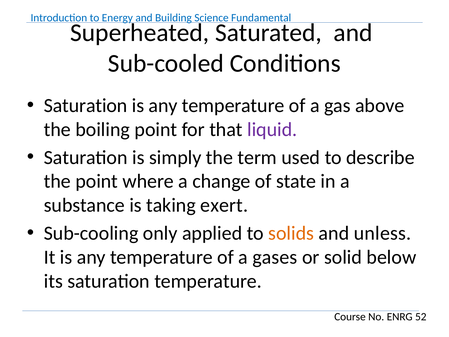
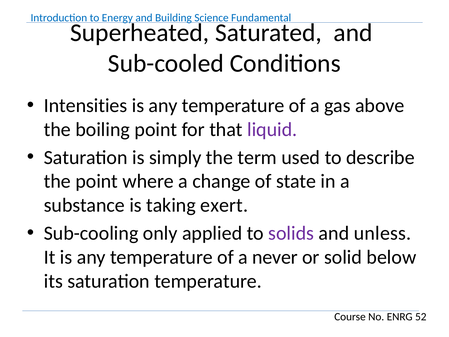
Saturation: Saturation -> Intensities (86, 105)
solids colour: orange -> purple (291, 233)
gases: gases -> never (275, 257)
